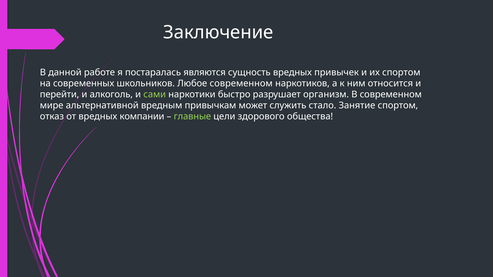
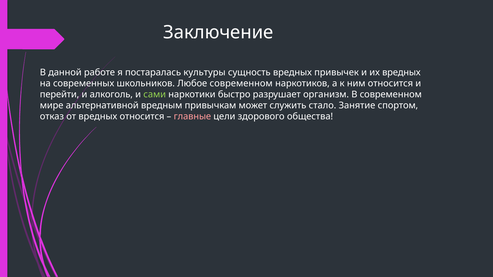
являются: являются -> культуры (205, 72)
их спортом: спортом -> вредных (401, 72)
вредных компании: компании -> относится (142, 117)
главные colour: light green -> pink (192, 117)
